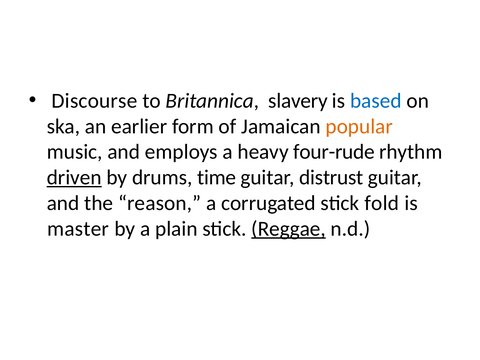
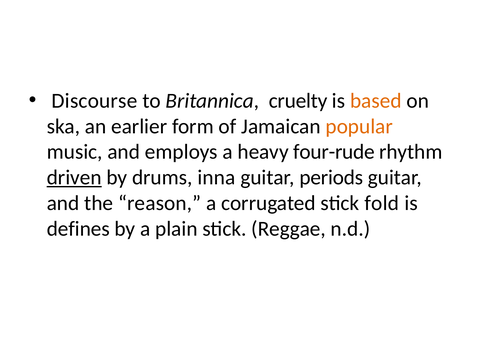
slavery: slavery -> cruelty (298, 101)
based colour: blue -> orange (376, 101)
time: time -> inna (216, 178)
distrust: distrust -> periods (331, 178)
master: master -> defines (78, 229)
Reggae underline: present -> none (289, 229)
